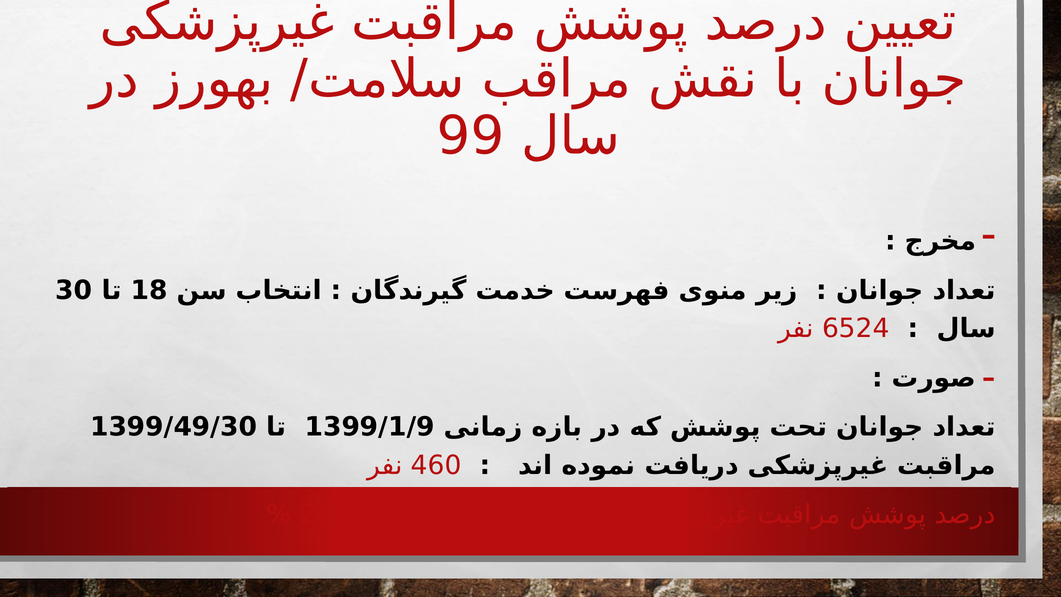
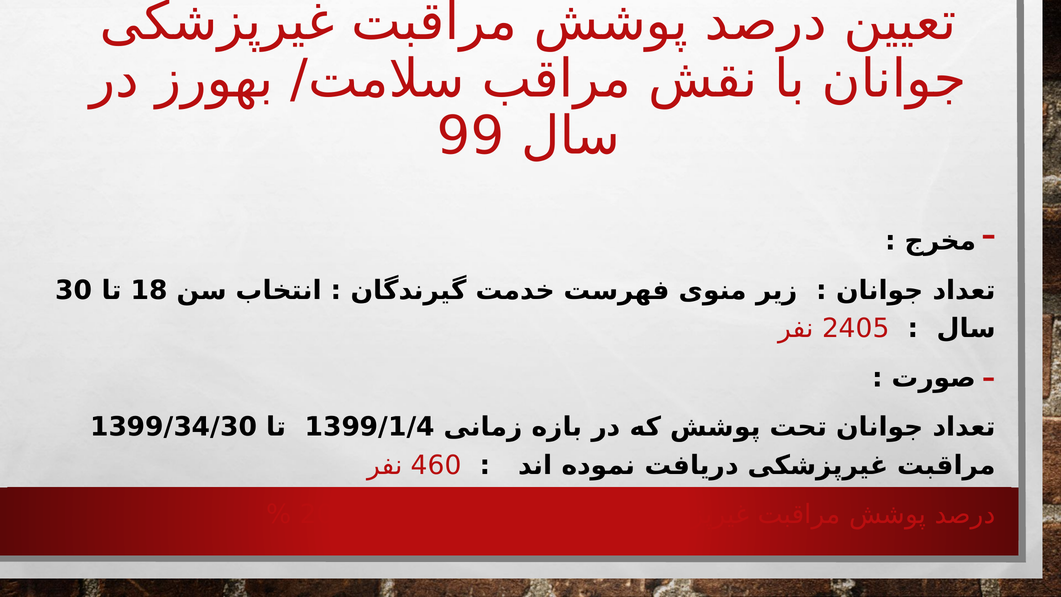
6524: 6524 -> 2405 (856, 329)
1399/49/30: 1399/49/30 -> 1399/34/30 (174, 427)
1399/1/9: 1399/1/9 -> 1399/1/4 (370, 427)
